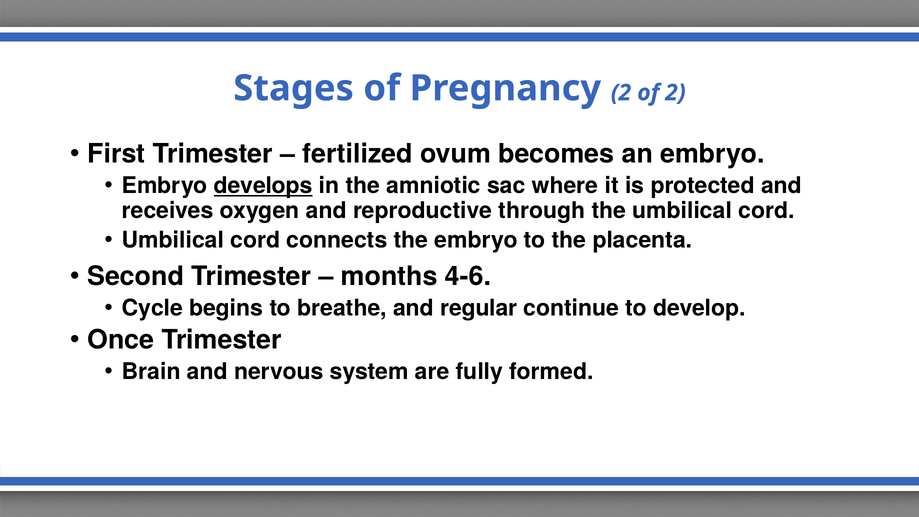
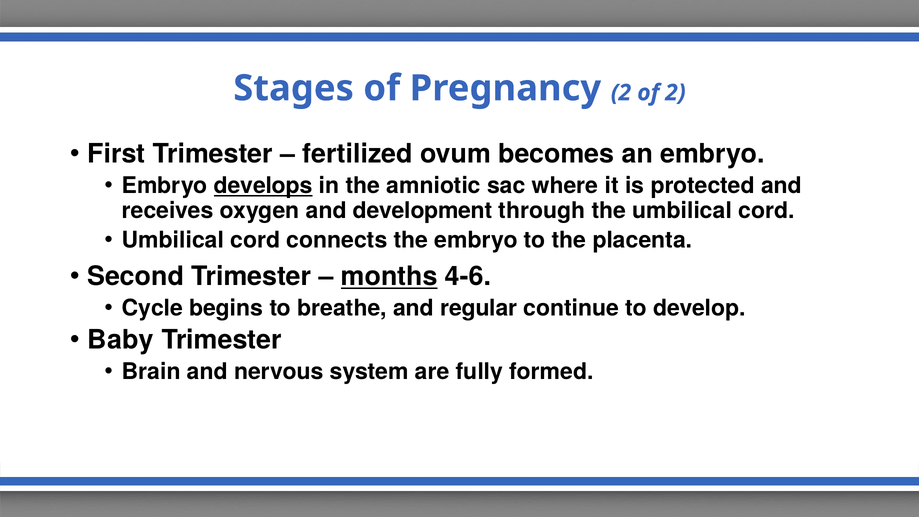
reproductive: reproductive -> development (423, 211)
months underline: none -> present (389, 277)
Once: Once -> Baby (121, 340)
